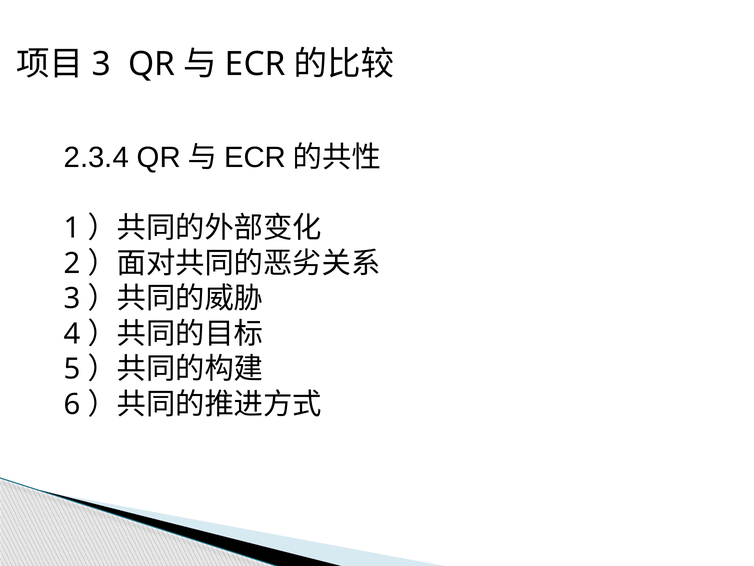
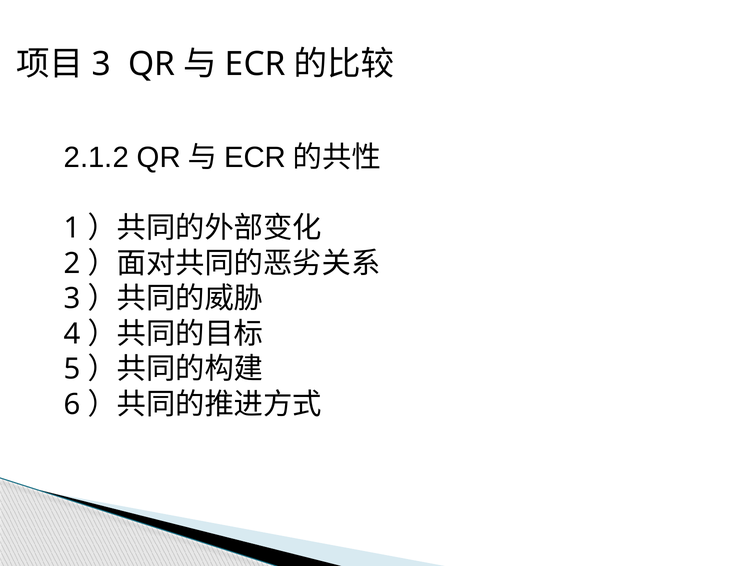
2.3.4: 2.3.4 -> 2.1.2 (96, 158)
